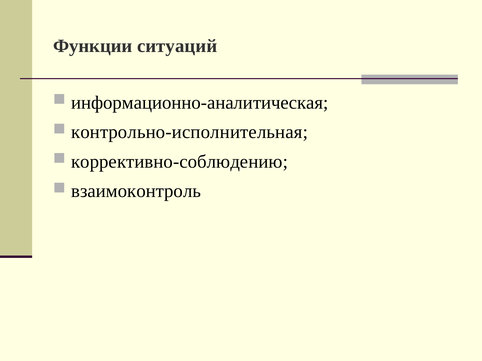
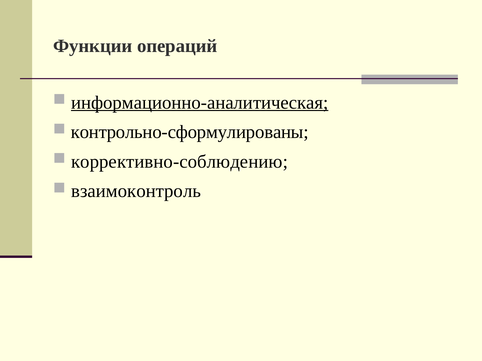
ситуаций: ситуаций -> операций (177, 46)
информационно-аналитическая underline: none -> present (200, 103)
контрольно-исполнительная: контрольно-исполнительная -> контрольно-сформулированы (190, 132)
